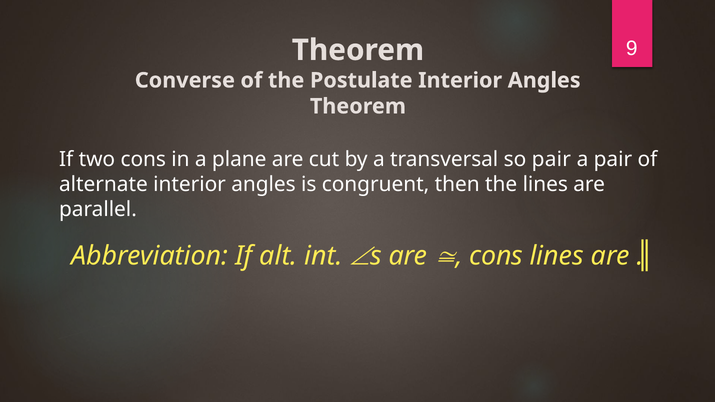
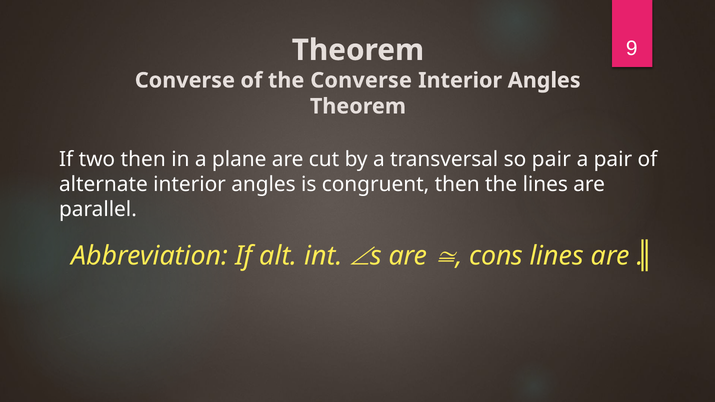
the Postulate: Postulate -> Converse (361, 80)
two cons: cons -> then (143, 160)
